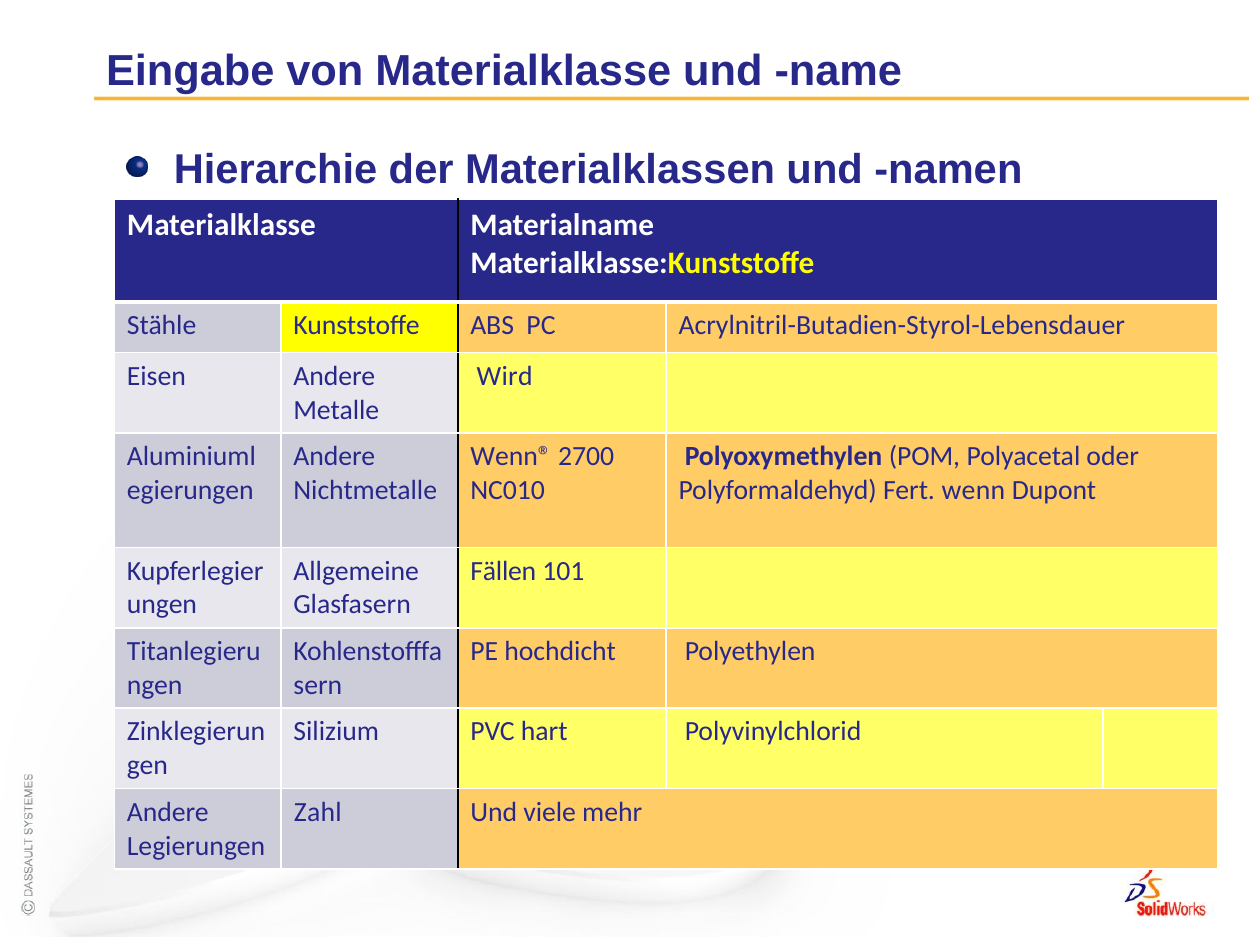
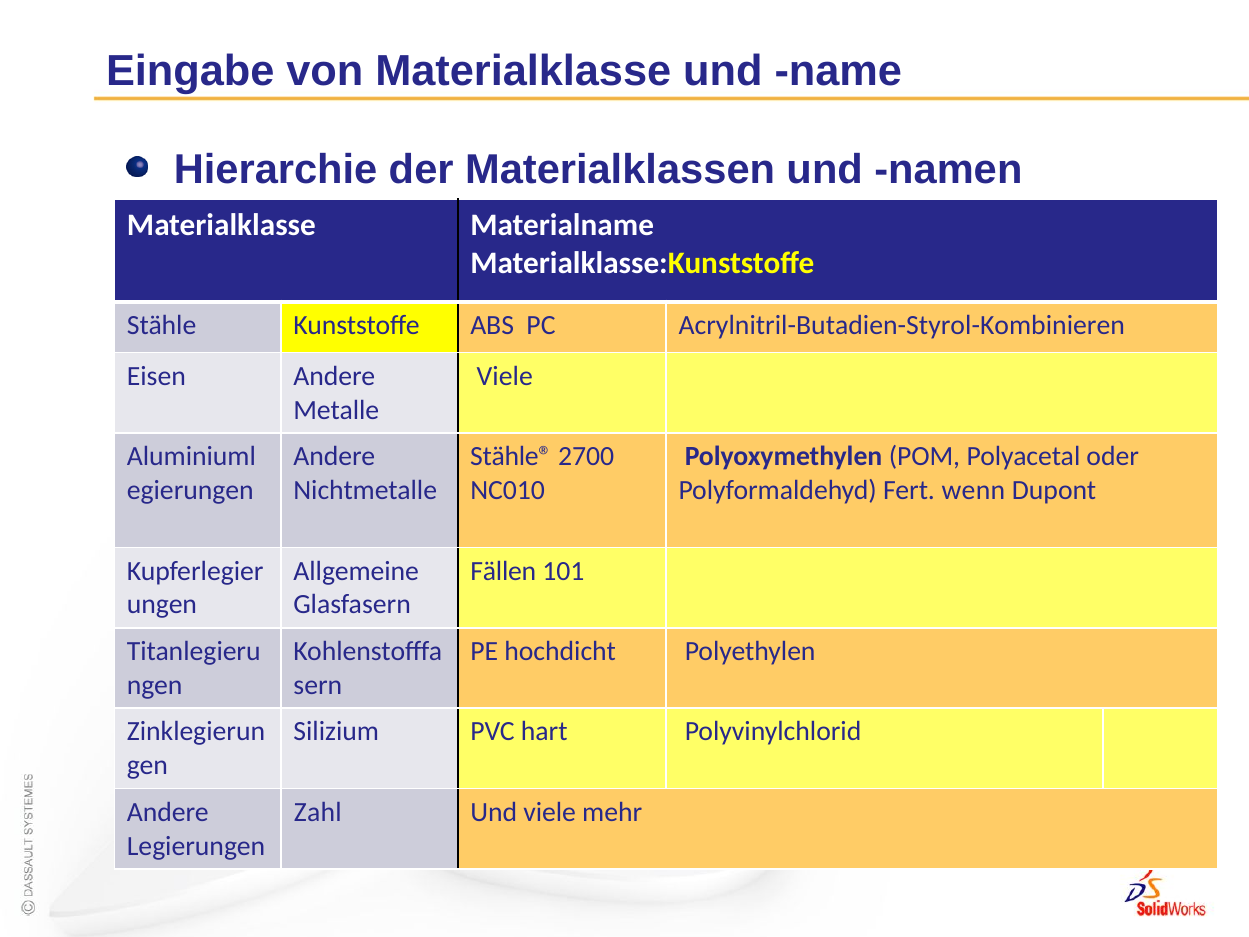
Acrylnitril-Butadien-Styrol-Lebensdauer: Acrylnitril-Butadien-Styrol-Lebensdauer -> Acrylnitril-Butadien-Styrol-Kombinieren (902, 325)
Wird: Wird -> Viele (505, 376)
Wenn®: Wenn® -> Stähle® (511, 456)
